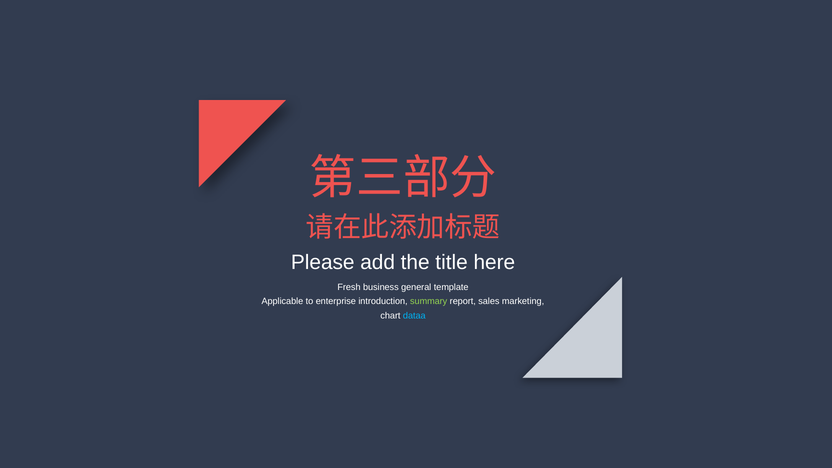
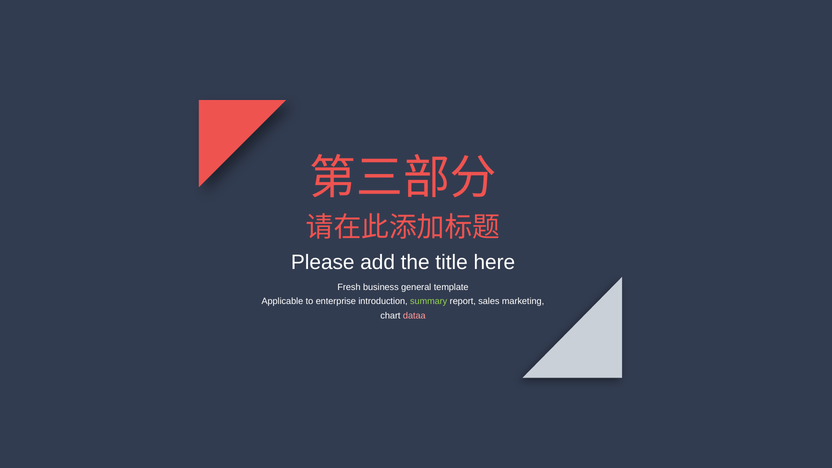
dataa colour: light blue -> pink (414, 316)
